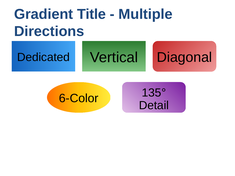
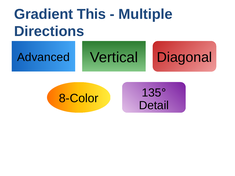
Title: Title -> This (91, 14)
Dedicated: Dedicated -> Advanced (43, 57)
6-Color: 6-Color -> 8-Color (79, 98)
